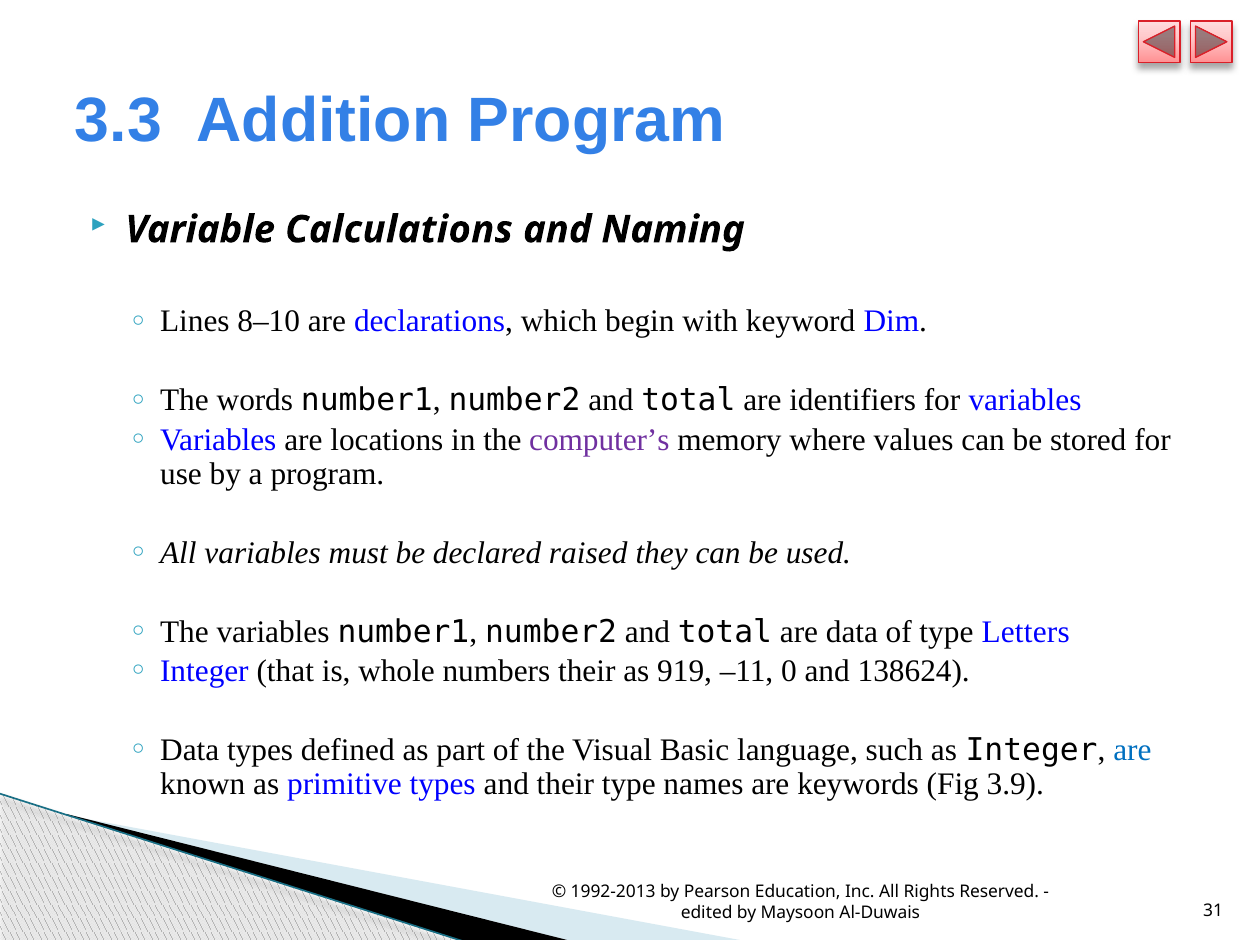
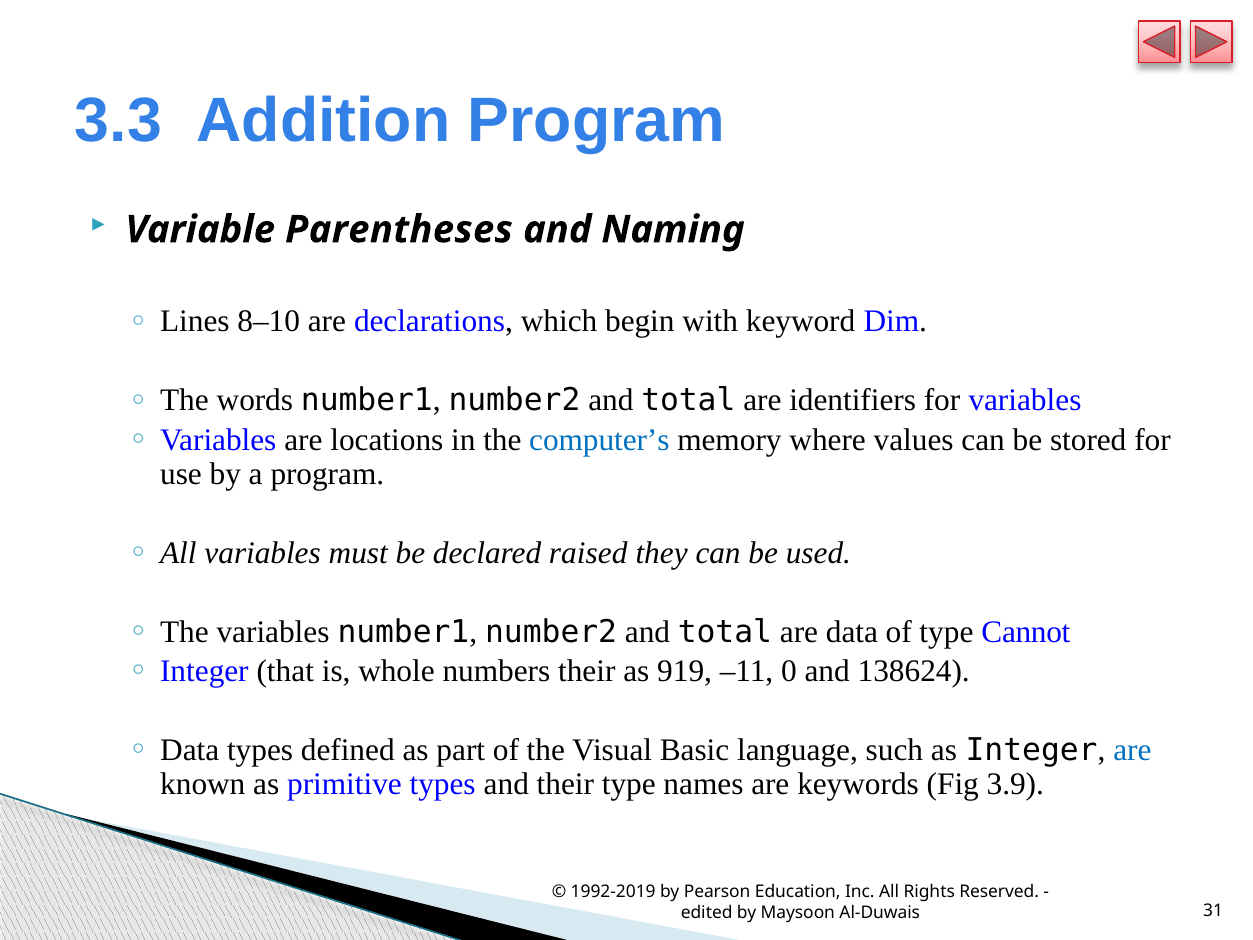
Calculations: Calculations -> Parentheses (399, 230)
computer’s colour: purple -> blue (599, 440)
Letters: Letters -> Cannot (1026, 632)
1992-2013: 1992-2013 -> 1992-2019 (613, 892)
